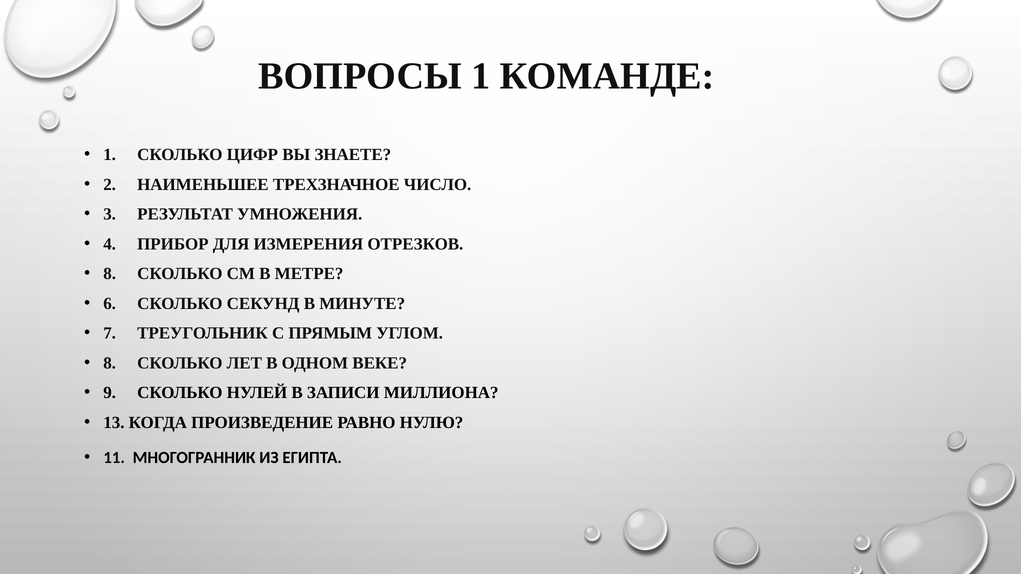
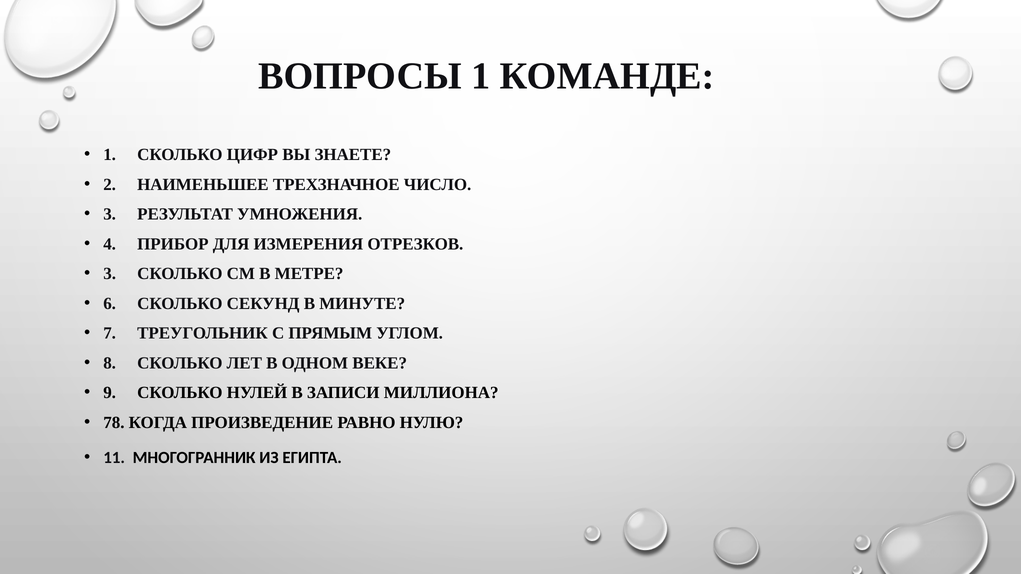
8: 8 -> 3 (110, 274)
13: 13 -> 78 (114, 423)
